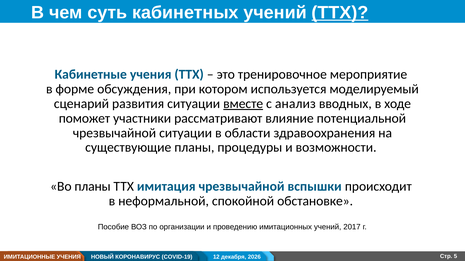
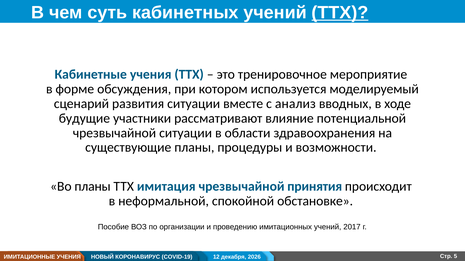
вместе underline: present -> none (243, 104)
поможет: поможет -> будущие (84, 119)
вспышки: вспышки -> принятия (315, 187)
